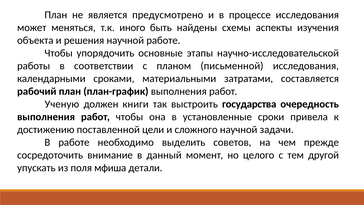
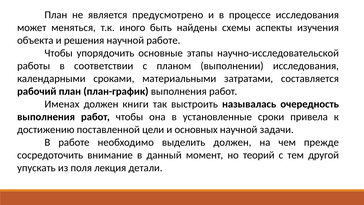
письменной: письменной -> выполнении (232, 66)
Ученую: Ученую -> Именах (62, 104)
государства: государства -> называлась (249, 104)
сложного: сложного -> основных (196, 129)
выделить советов: советов -> должен (232, 142)
целого: целого -> теорий (259, 155)
мфиша: мфиша -> лекция (110, 168)
